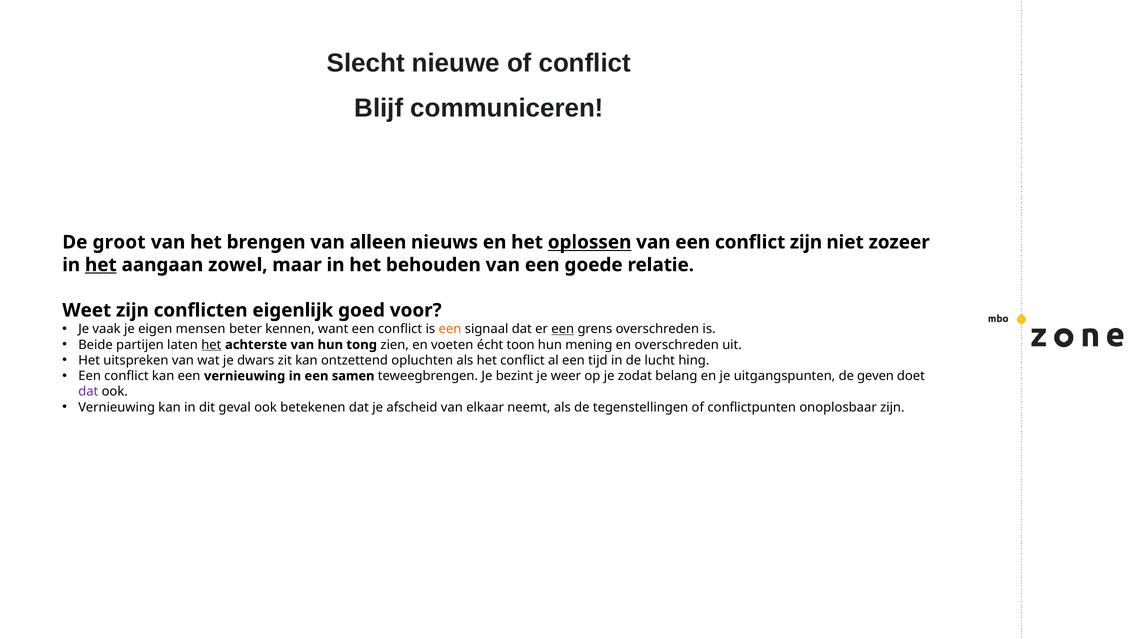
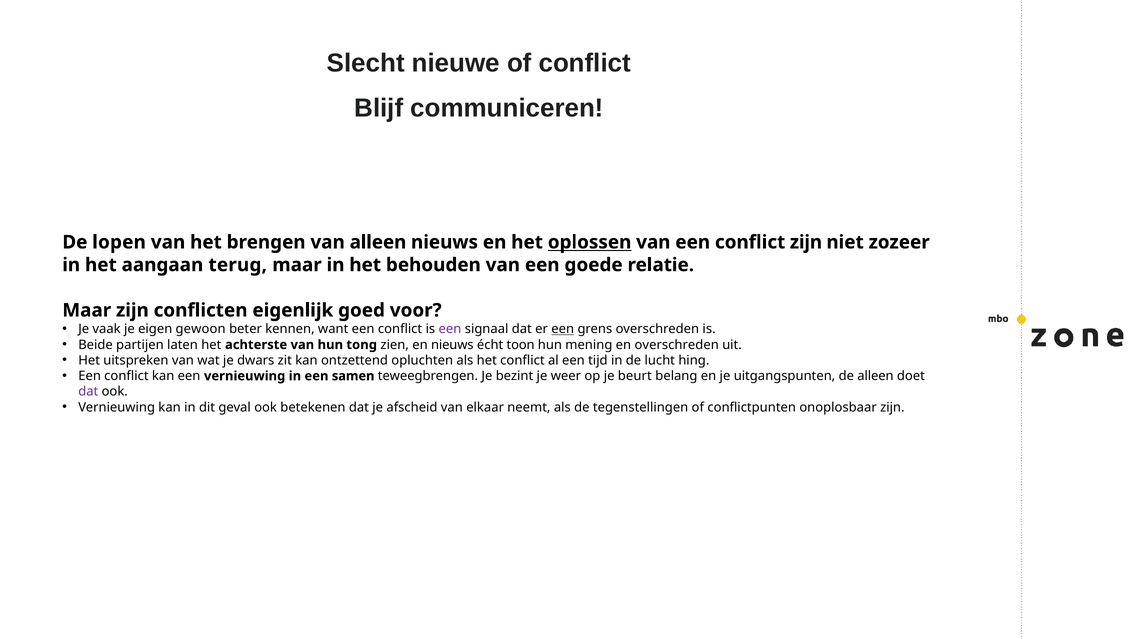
groot: groot -> lopen (119, 242)
het underline: present -> none (101, 265)
zowel: zowel -> terug (238, 265)
Weet: Weet -> Maar (87, 310)
mensen: mensen -> gewoon (201, 329)
een colour: orange -> purple (450, 329)
het underline: present -> none (211, 344)
en voeten: voeten -> nieuws (452, 344)
zodat: zodat -> beurt (635, 376)
de geven: geven -> alleen (875, 376)
